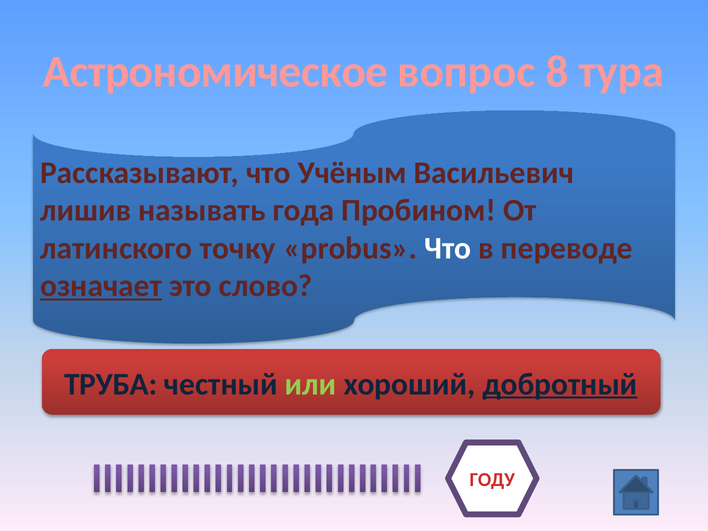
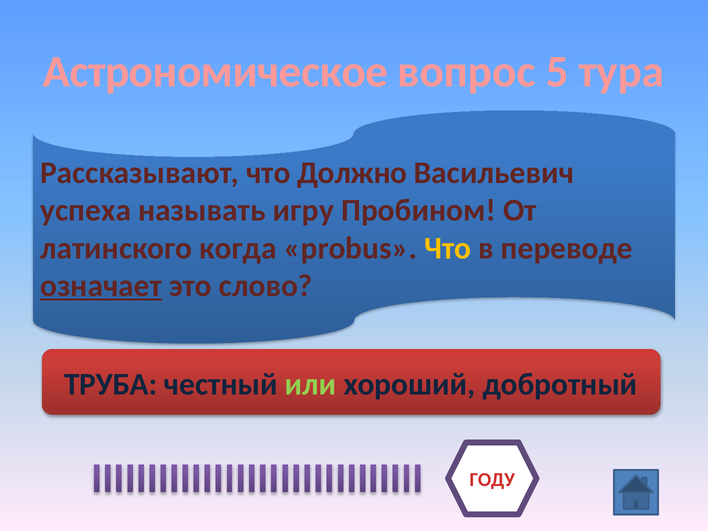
8: 8 -> 5 (557, 72)
Учёным: Учёным -> Должно (352, 173)
лишив: лишив -> успеха (86, 210)
года: года -> игру (303, 210)
точку: точку -> когда (238, 248)
Что colour: white -> yellow (448, 248)
добротный underline: present -> none (560, 384)
